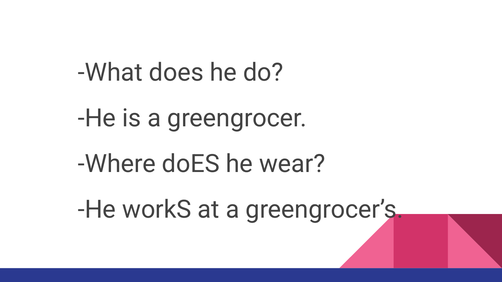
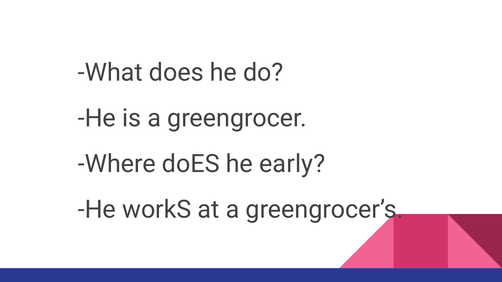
wear: wear -> early (292, 164)
